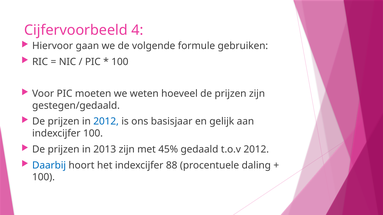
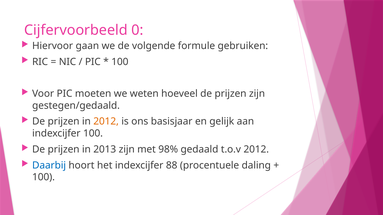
4: 4 -> 0 (137, 30)
2012 colour: blue -> orange (106, 122)
45%: 45% -> 98% (168, 150)
